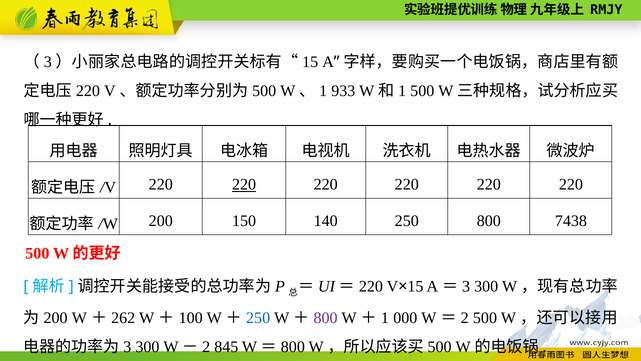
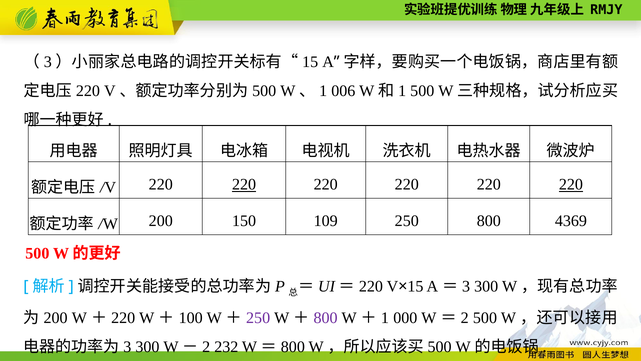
933: 933 -> 006 (343, 91)
220 underline: none -> present (571, 184)
140: 140 -> 109 (326, 221)
7438: 7438 -> 4369 (571, 221)
262: 262 -> 220 (123, 318)
250 colour: blue -> purple (258, 318)
845: 845 -> 232 (226, 347)
